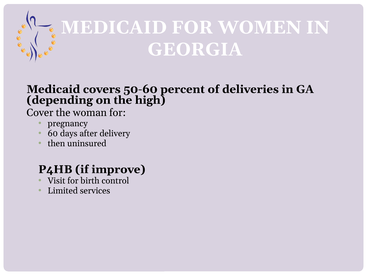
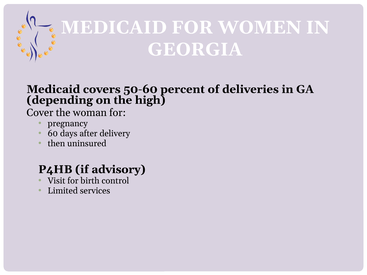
improve: improve -> advisory (118, 170)
